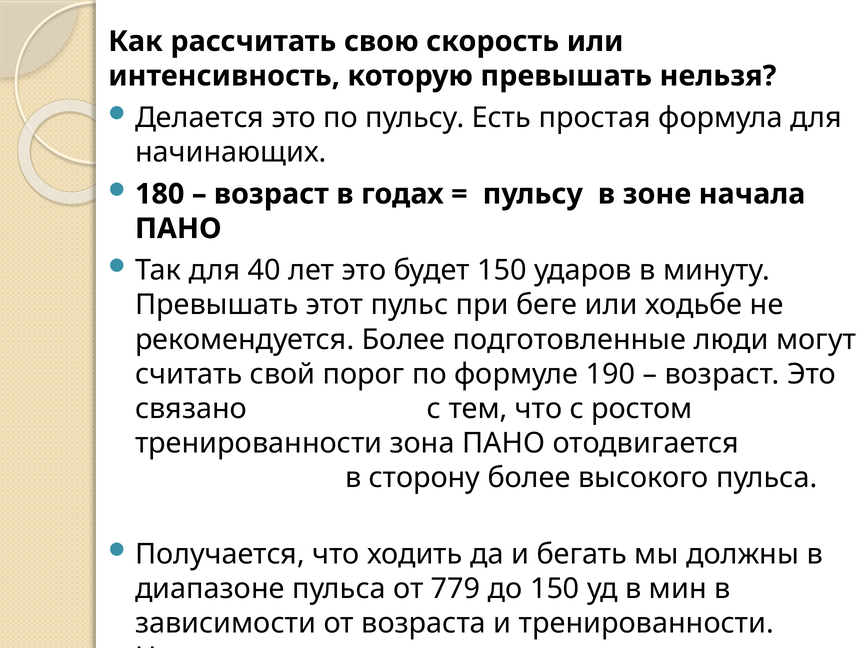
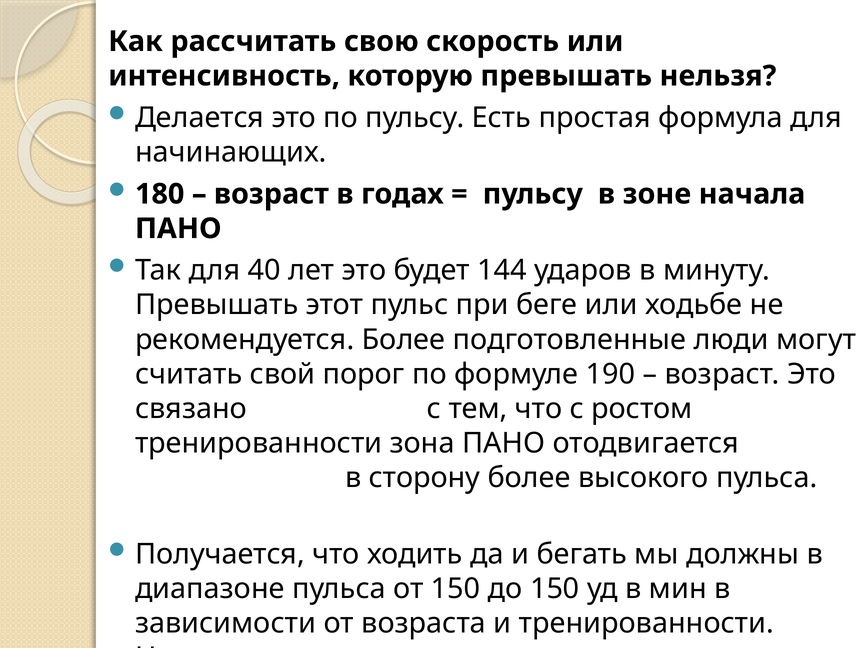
будет 150: 150 -> 144 (502, 271)
от 779: 779 -> 150 (456, 589)
